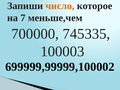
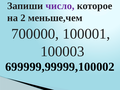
число colour: orange -> purple (60, 6)
7: 7 -> 2 (23, 18)
745335: 745335 -> 100001 (86, 34)
